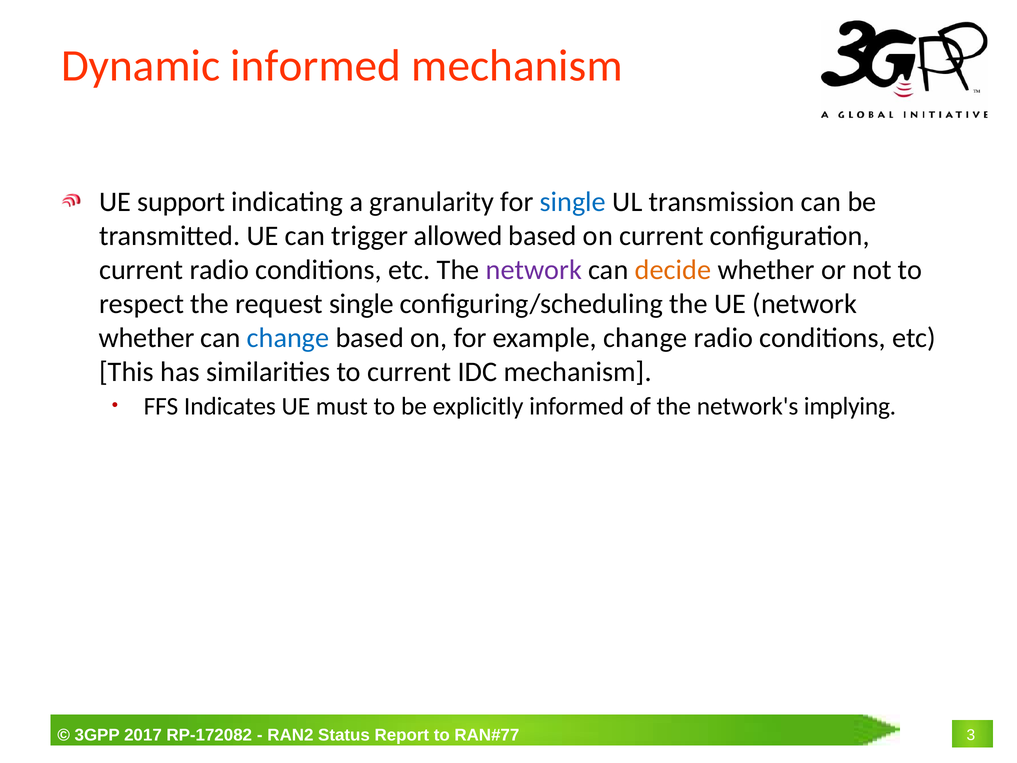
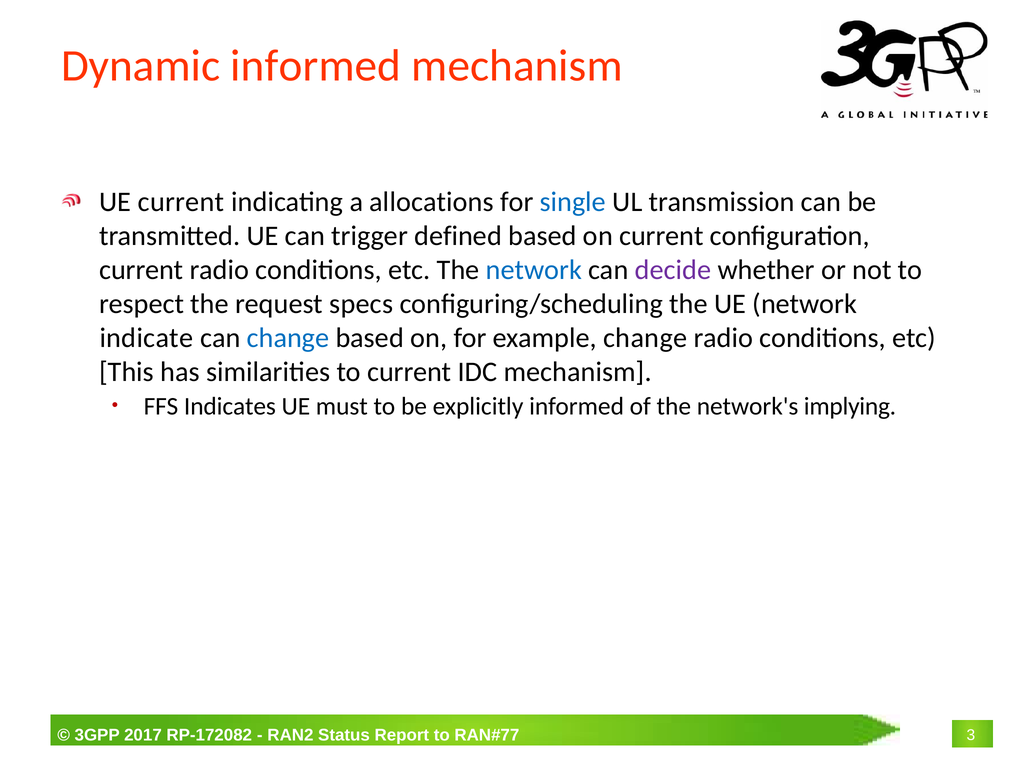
UE support: support -> current (181, 202)
granularity: granularity -> allocations (432, 202)
allowed: allowed -> defined (458, 236)
network colour: purple -> blue (534, 270)
decide colour: orange -> purple (673, 270)
request single: single -> specs (361, 304)
whether: whether -> indicate (146, 338)
